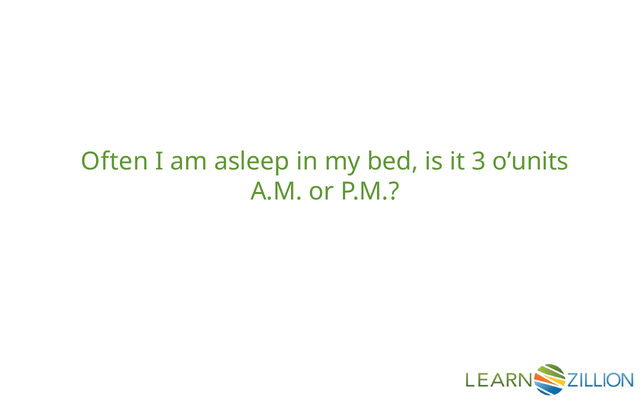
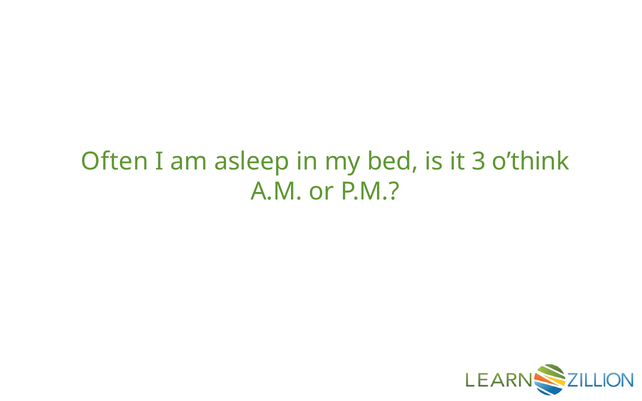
o’units: o’units -> o’think (531, 162)
